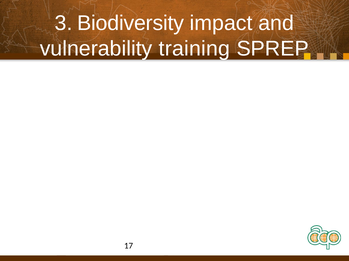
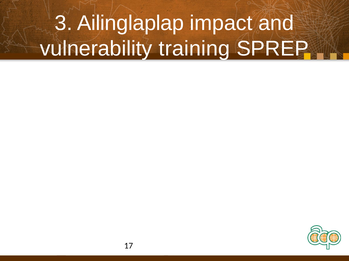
Biodiversity: Biodiversity -> Ailinglaplap (131, 23)
